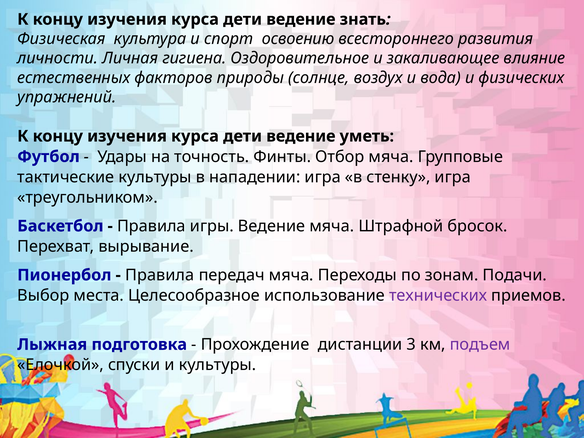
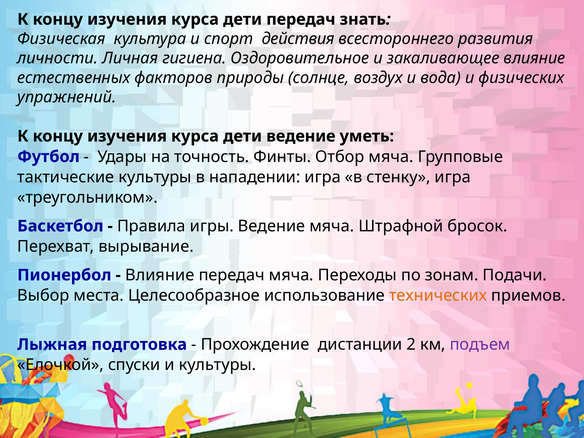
ведение: ведение -> передач (301, 19)
освоению: освоению -> действия (298, 39)
Правила: Правила -> Влияние (160, 275)
технических colour: purple -> orange (438, 296)
3: 3 -> 2 (411, 345)
